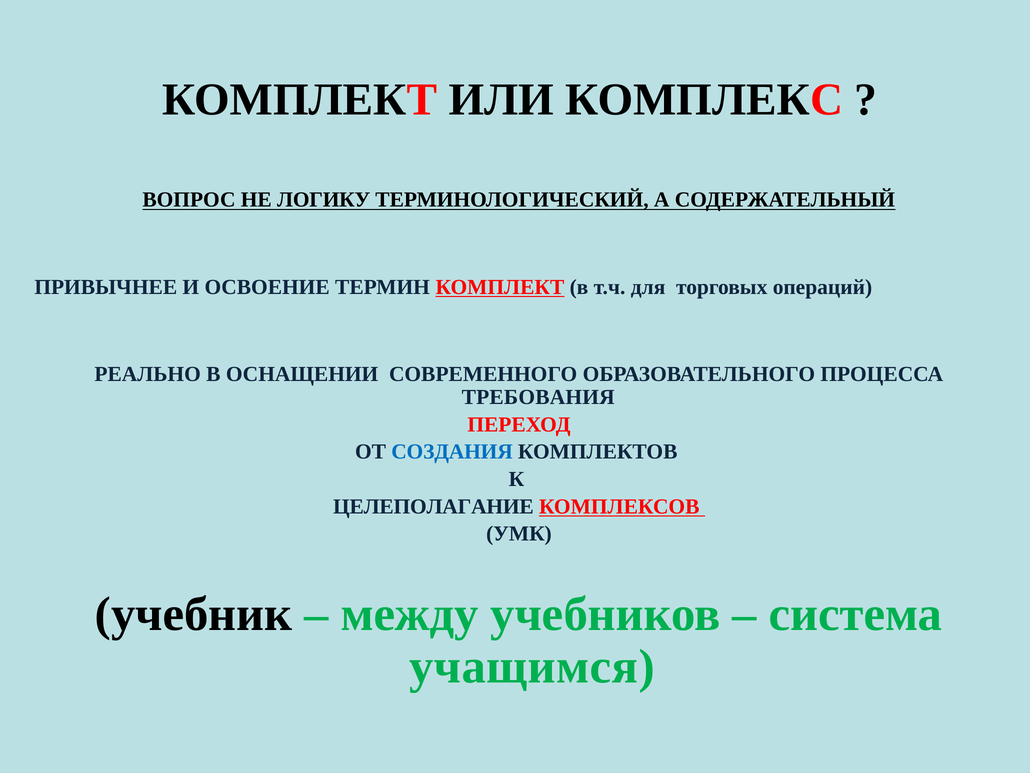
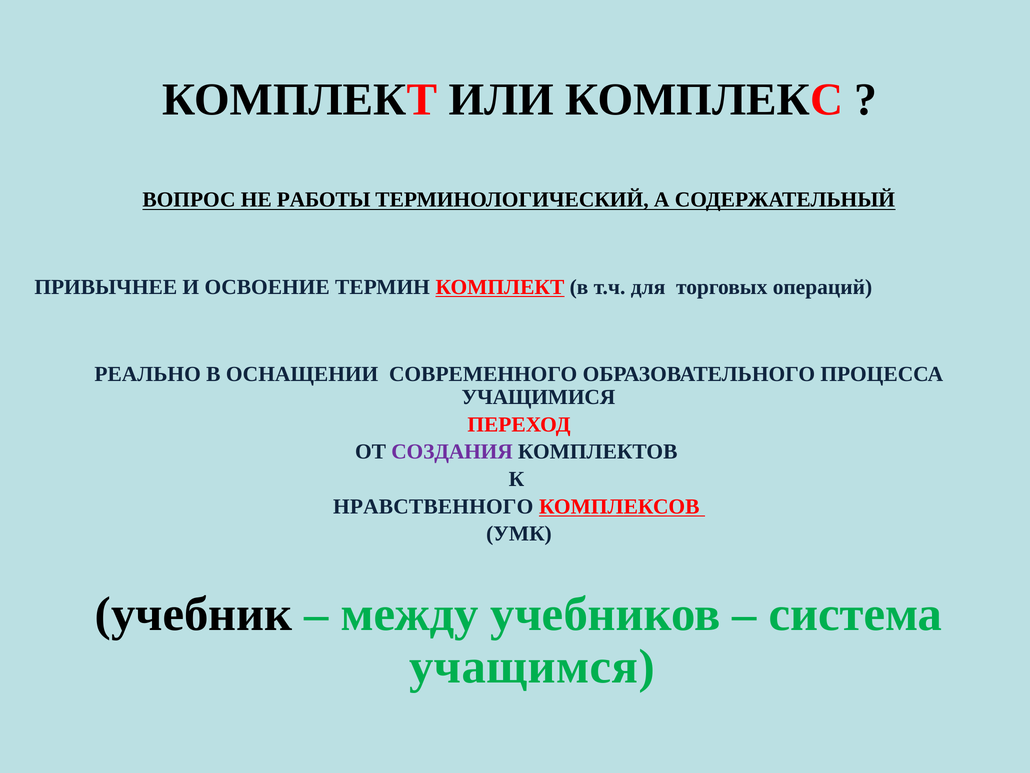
ЛОГИКУ: ЛОГИКУ -> РАБОТЫ (324, 200)
ТРЕБОВАНИЯ: ТРЕБОВАНИЯ -> УЧАЩИМИСЯ (538, 397)
СОЗДАНИЯ colour: blue -> purple (452, 452)
ЦЕЛЕПОЛАГАНИЕ: ЦЕЛЕПОЛАГАНИЕ -> НРАВСТВЕННОГО (433, 506)
